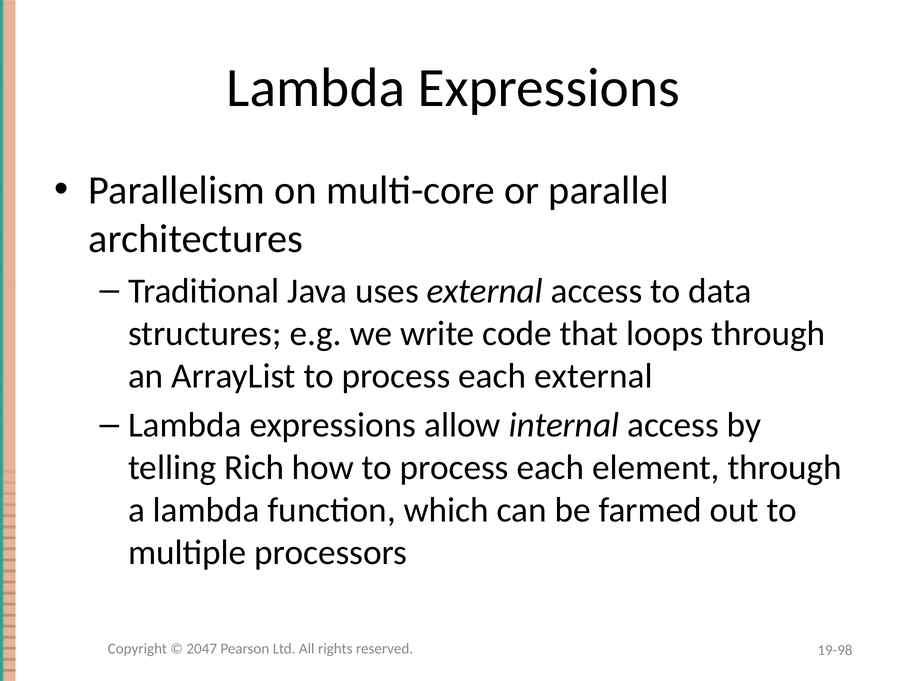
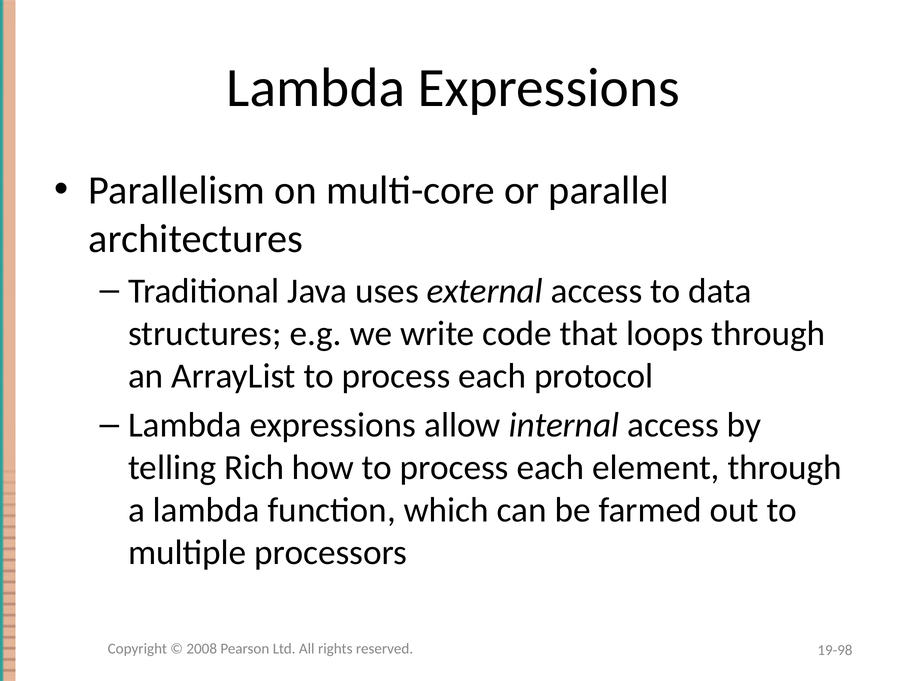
each external: external -> protocol (594, 375)
2047: 2047 -> 2008 (202, 648)
